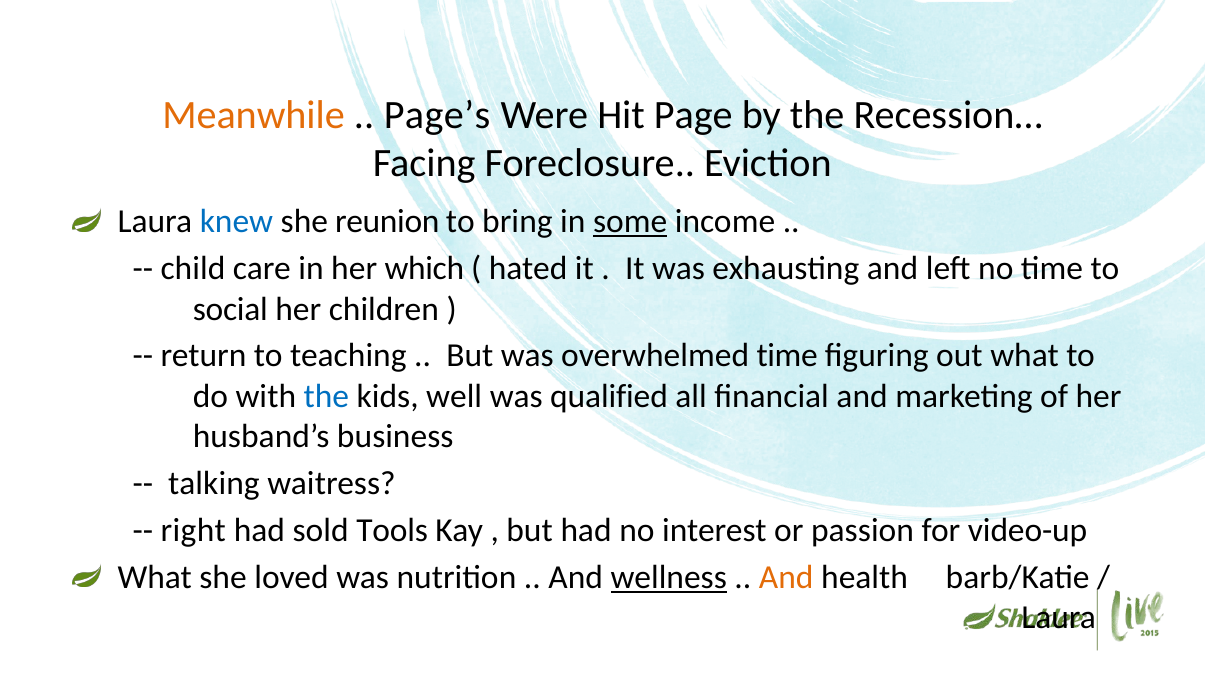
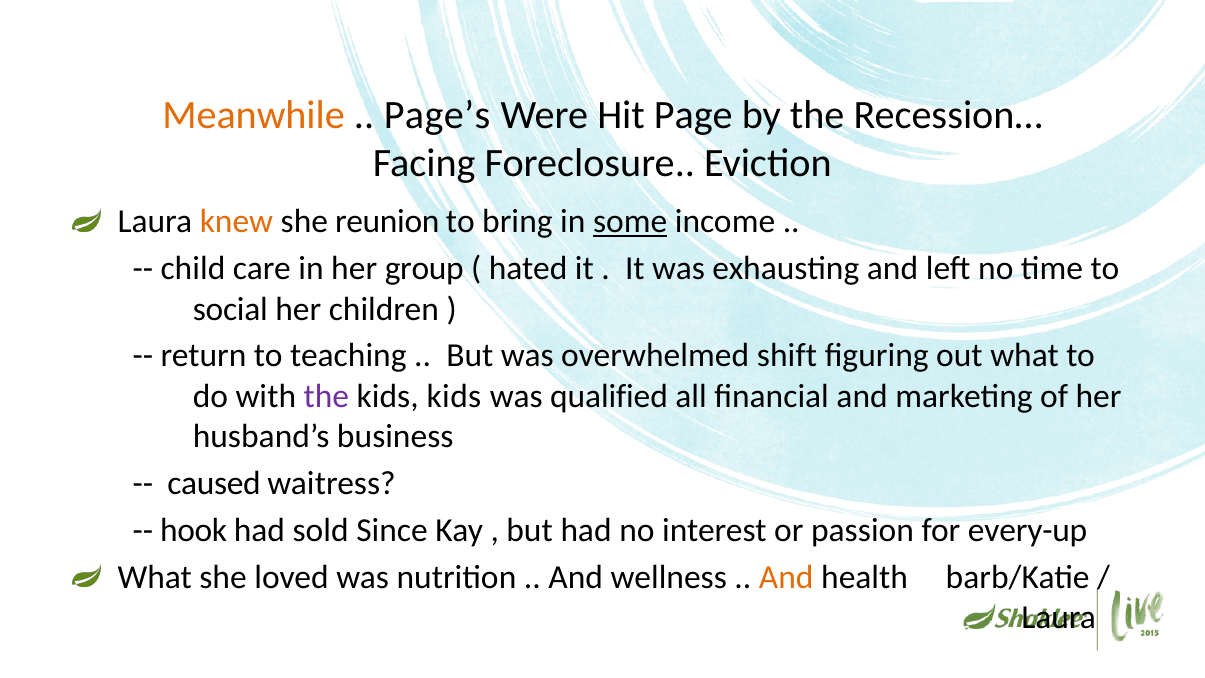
knew colour: blue -> orange (236, 222)
which: which -> group (424, 269)
overwhelmed time: time -> shift (787, 356)
the colour: blue -> purple (326, 396)
kids well: well -> kids (454, 396)
talking: talking -> caused (214, 483)
right: right -> hook (194, 530)
Tools: Tools -> Since (392, 530)
video-up: video-up -> every-up (1028, 530)
wellness underline: present -> none (669, 577)
